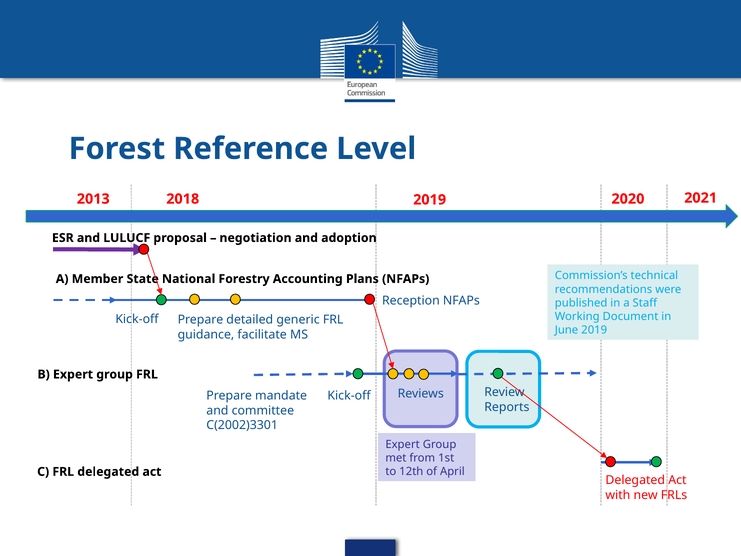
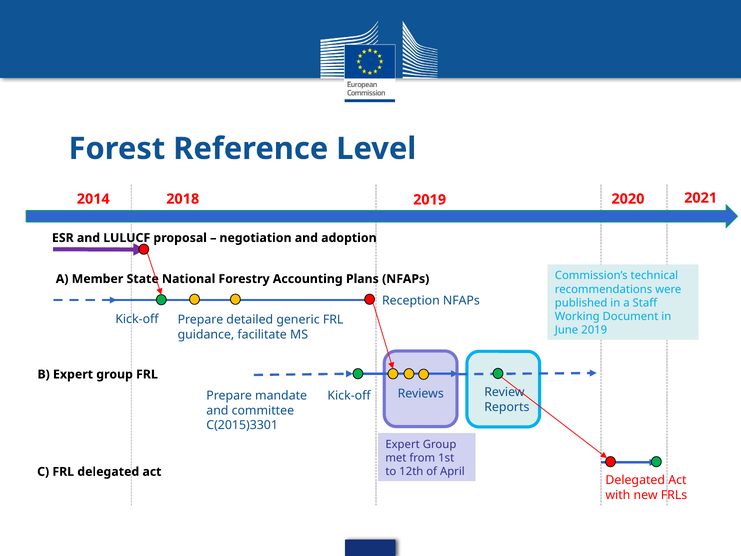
2013: 2013 -> 2014 (93, 199)
C(2002)3301: C(2002)3301 -> C(2015)3301 (242, 425)
